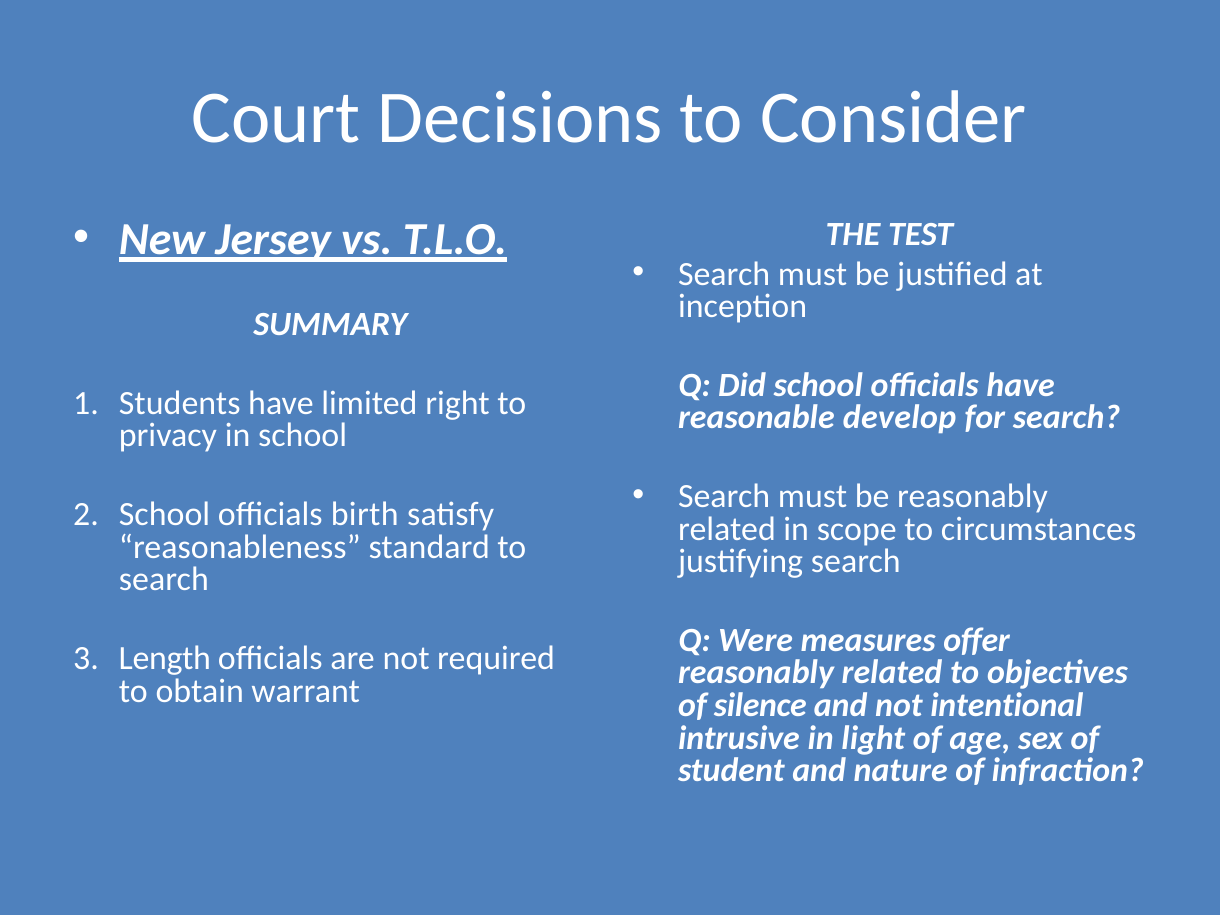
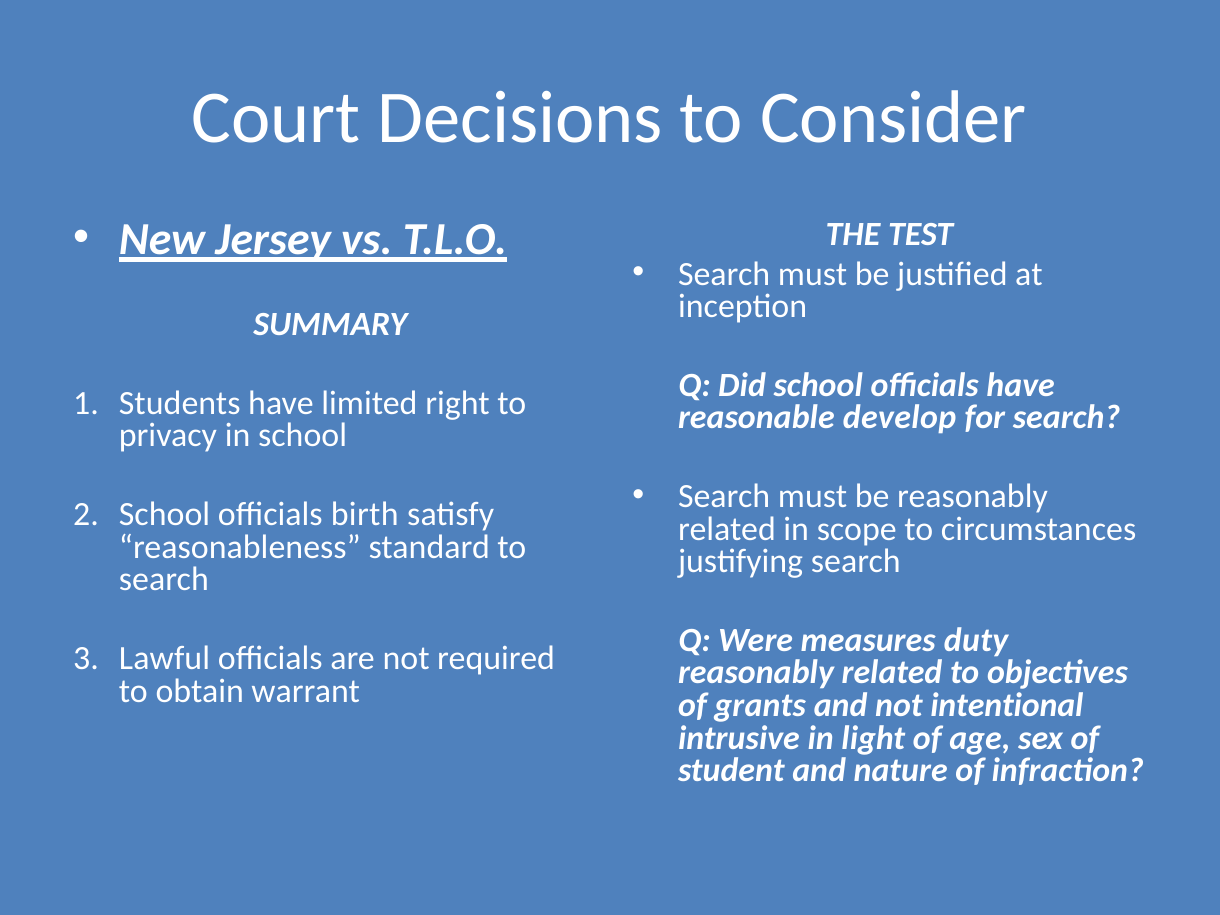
offer: offer -> duty (976, 640)
Length: Length -> Lawful (165, 658)
silence: silence -> grants (760, 705)
